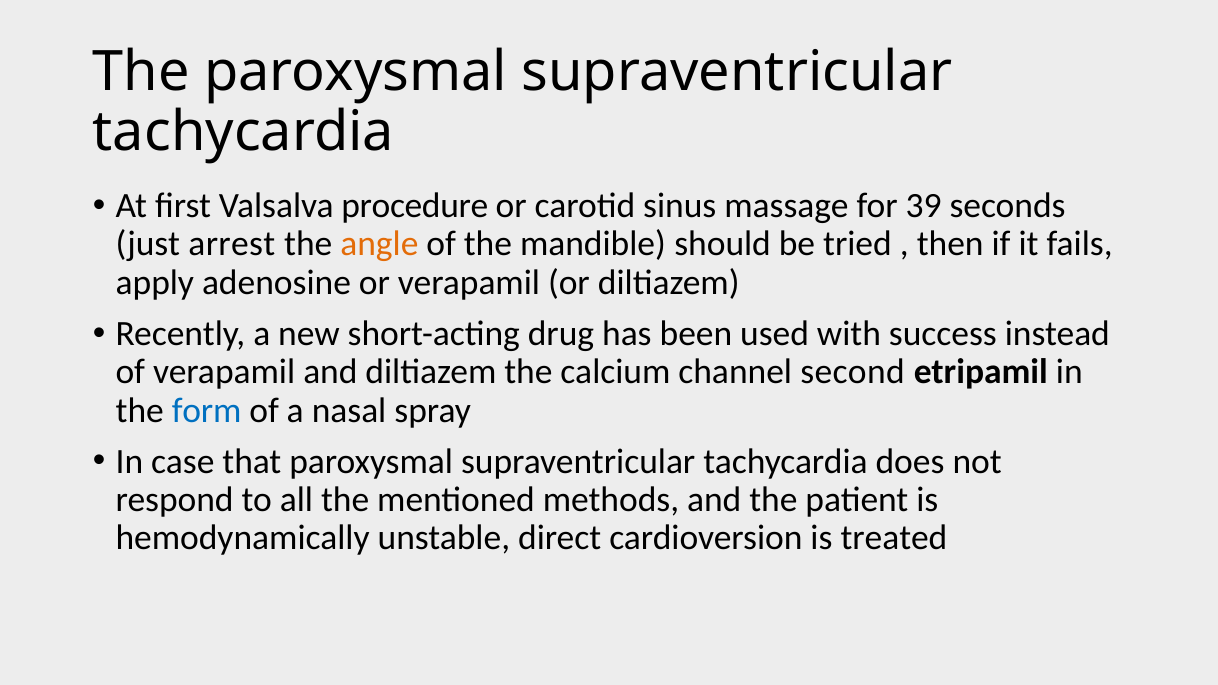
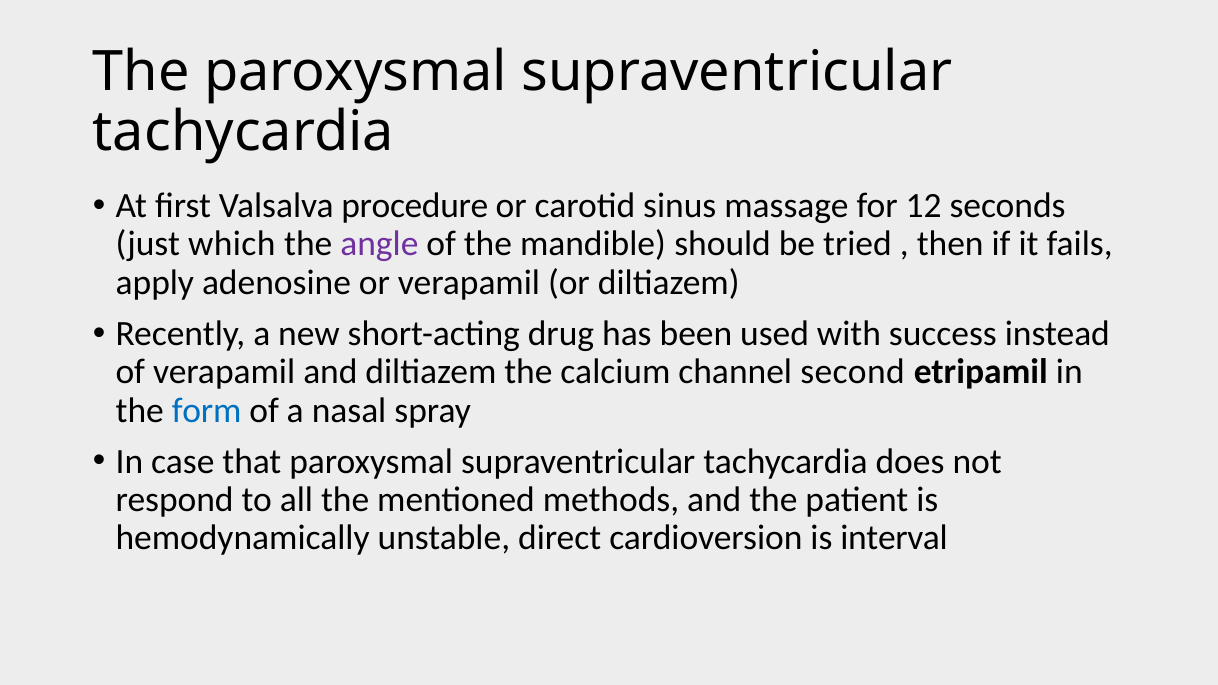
39: 39 -> 12 (924, 206)
arrest: arrest -> which (232, 244)
angle colour: orange -> purple (379, 244)
treated: treated -> interval (894, 538)
